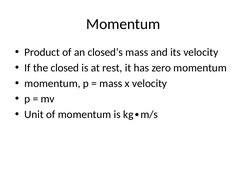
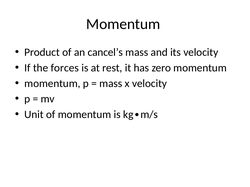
closed’s: closed’s -> cancel’s (105, 52)
closed: closed -> forces (65, 68)
